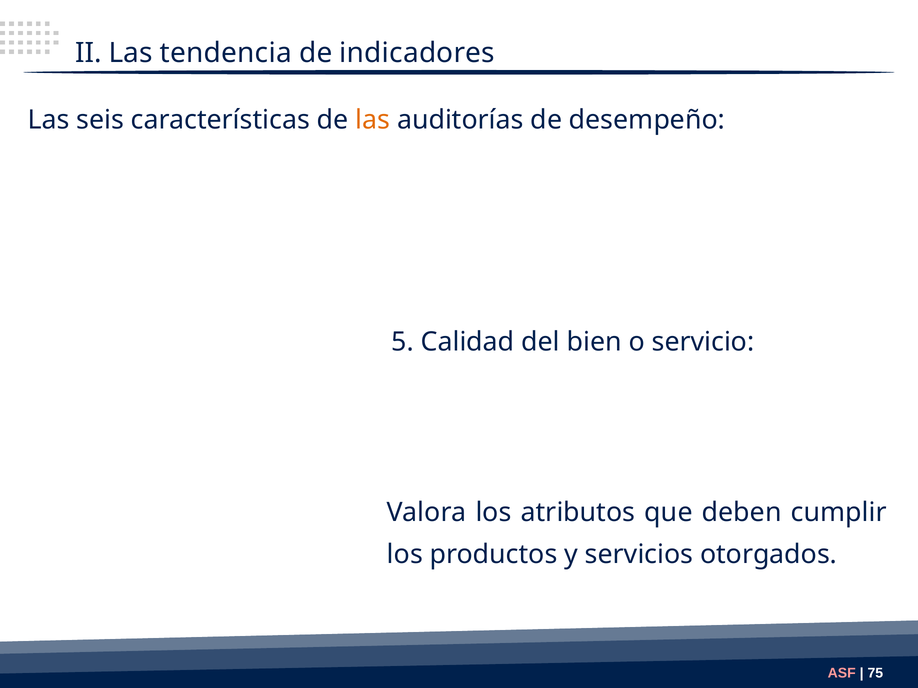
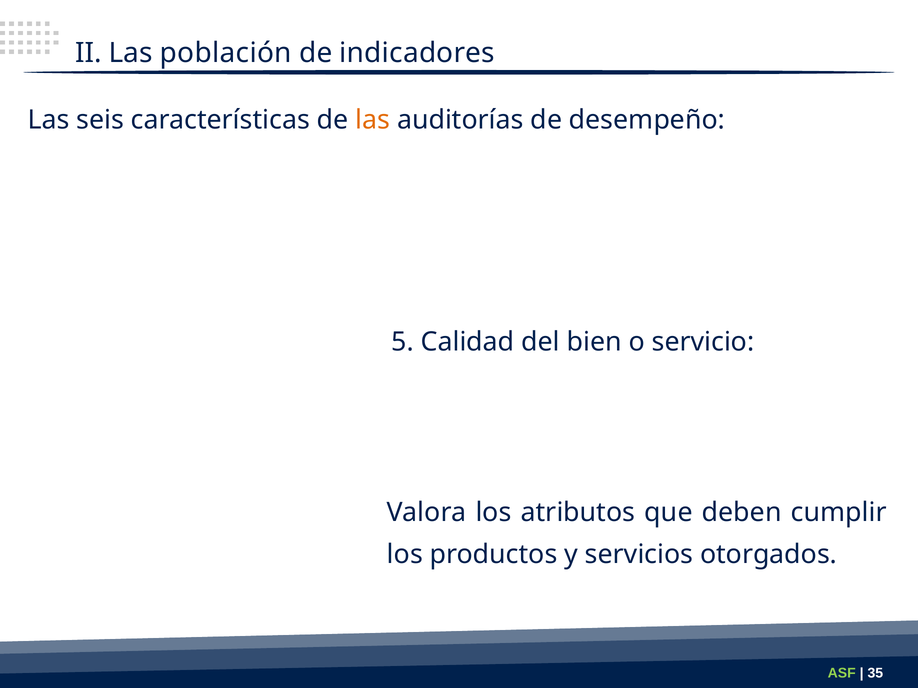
tendencia: tendencia -> población (226, 53)
ASF colour: pink -> light green (842, 674)
75: 75 -> 35 (875, 674)
